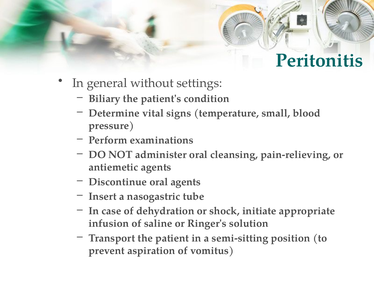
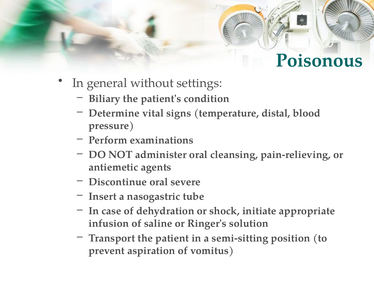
Peritonitis: Peritonitis -> Poisonous (319, 60)
small: small -> distal (276, 113)
oral agents: agents -> severe (186, 182)
